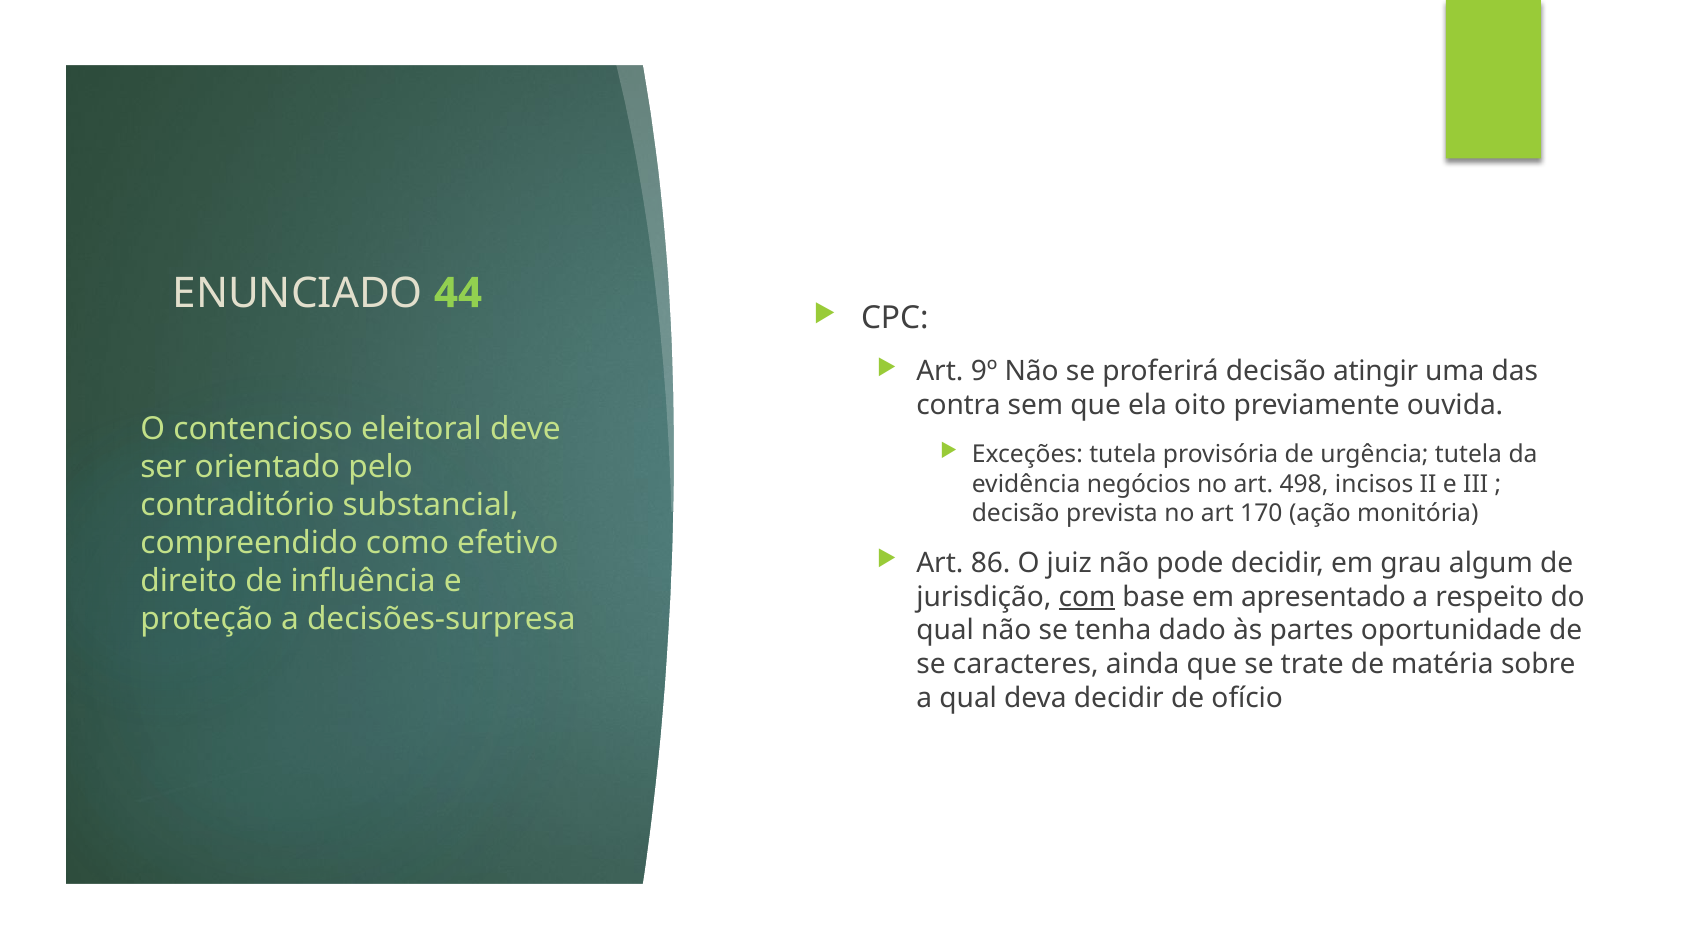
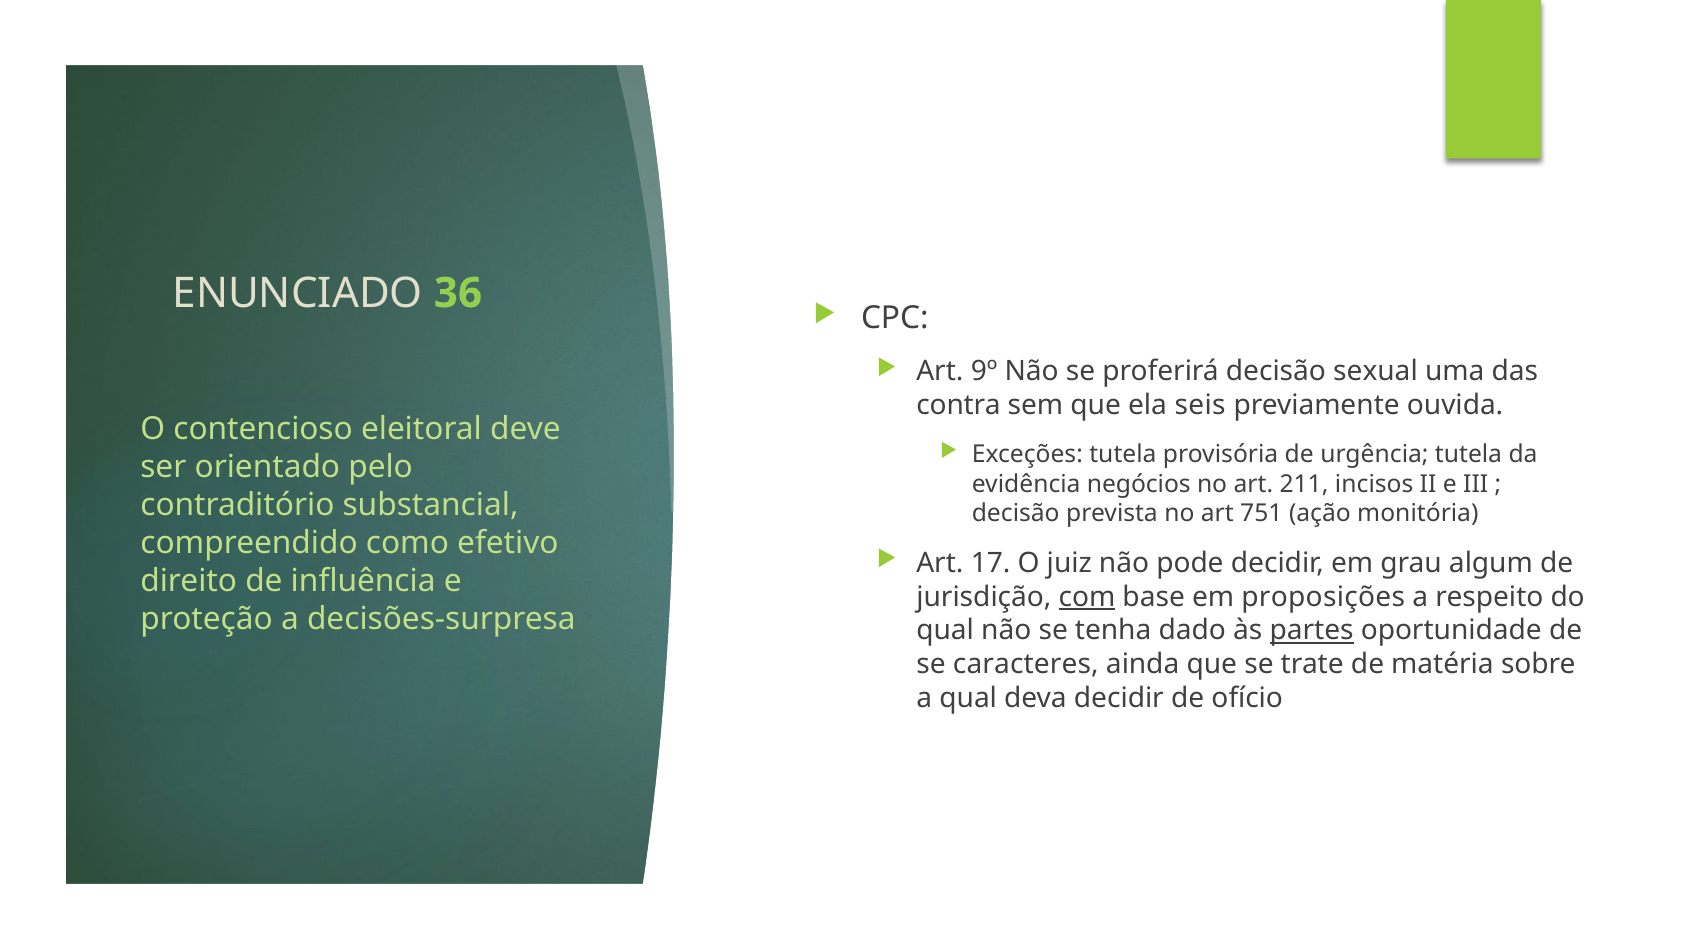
44: 44 -> 36 (458, 293)
atingir: atingir -> sexual (1375, 372)
oito: oito -> seis (1200, 405)
498: 498 -> 211 (1304, 484)
170: 170 -> 751 (1261, 514)
86: 86 -> 17 (991, 563)
apresentado: apresentado -> proposições (1323, 597)
partes underline: none -> present (1312, 631)
